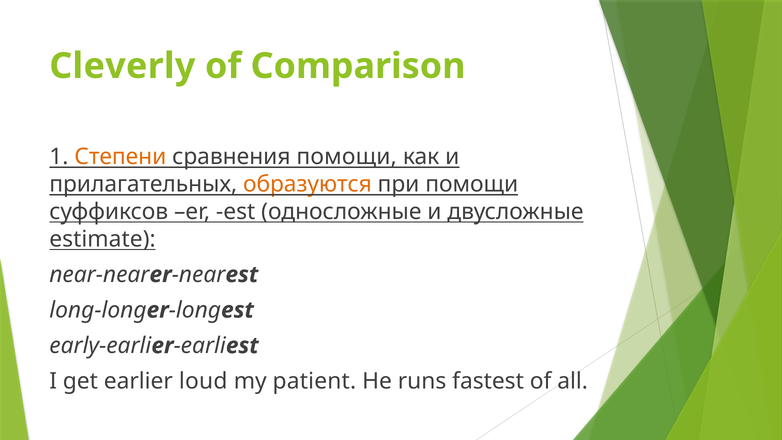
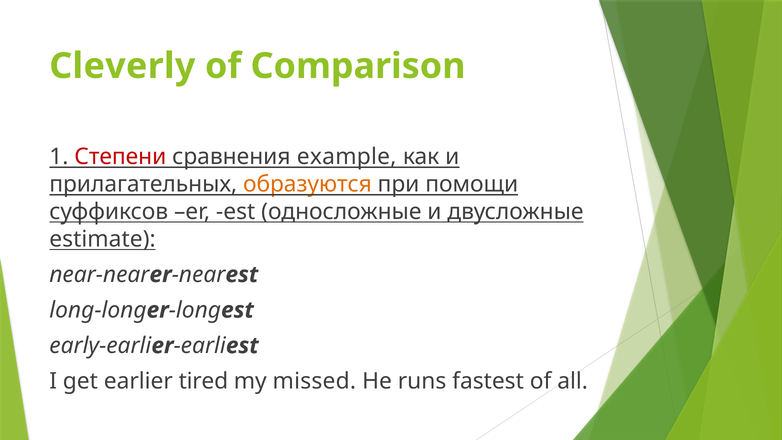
Степени colour: orange -> red (120, 157)
сравнения помощи: помощи -> example (347, 157)
loud: loud -> tired (203, 381)
patient: patient -> missed (314, 381)
